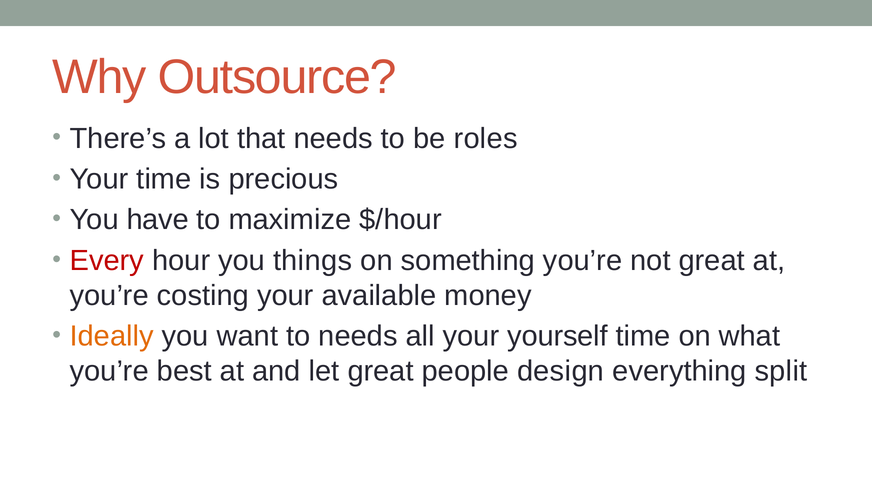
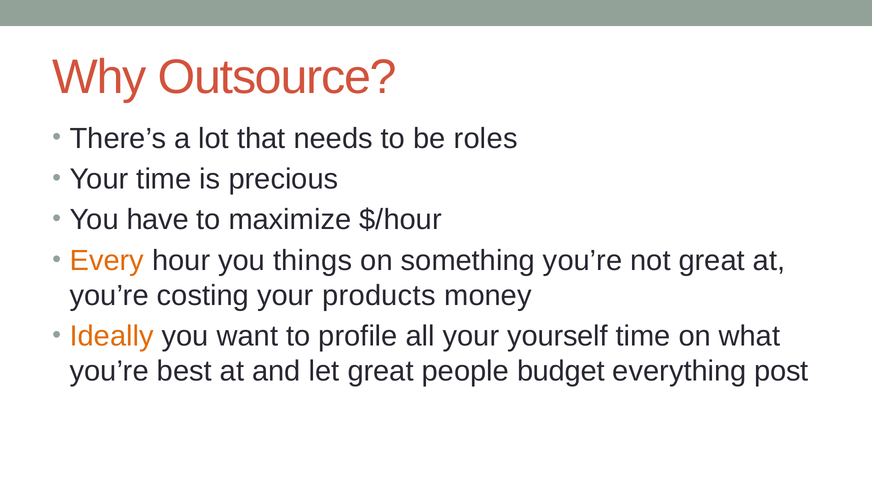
Every colour: red -> orange (107, 260)
available: available -> products (379, 295)
to needs: needs -> profile (358, 336)
design: design -> budget (561, 371)
split: split -> post (781, 371)
